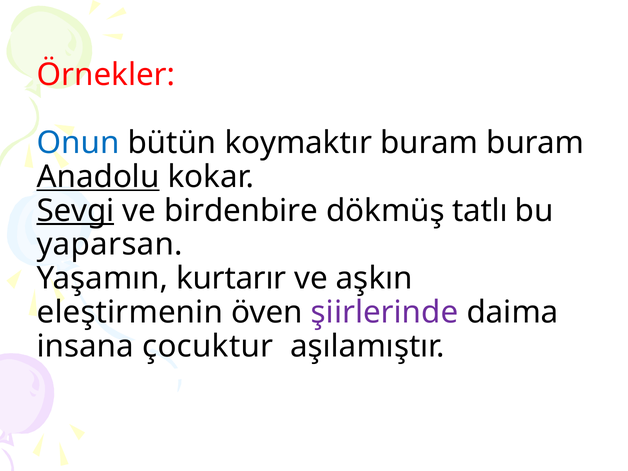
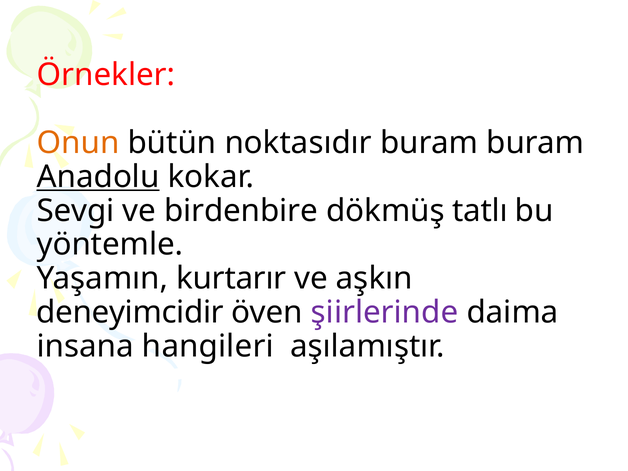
Onun colour: blue -> orange (78, 143)
koymaktır: koymaktır -> noktasıdır (298, 143)
Sevgi underline: present -> none (76, 211)
yaparsan: yaparsan -> yöntemle (110, 245)
eleştirmenin: eleştirmenin -> deneyimcidir (130, 312)
çocuktur: çocuktur -> hangileri (208, 346)
